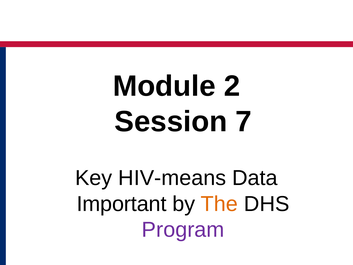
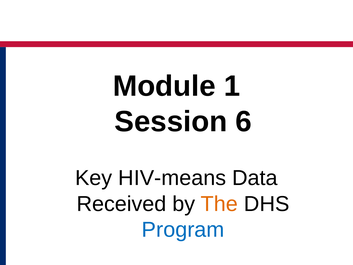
2: 2 -> 1 (232, 86)
7: 7 -> 6 (244, 121)
Important: Important -> Received (121, 204)
Program colour: purple -> blue (183, 230)
